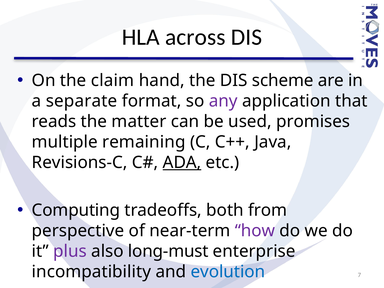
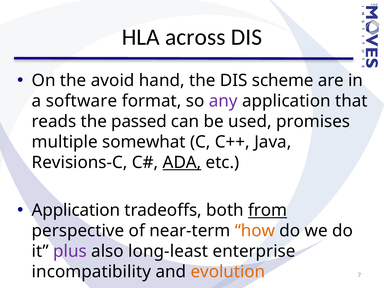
claim: claim -> avoid (113, 81)
separate: separate -> software (82, 101)
matter: matter -> passed (139, 122)
remaining: remaining -> somewhat (144, 142)
Computing: Computing -> Application (76, 210)
from underline: none -> present (268, 210)
how colour: purple -> orange (255, 231)
long-must: long-must -> long-least (168, 251)
evolution colour: blue -> orange (228, 272)
